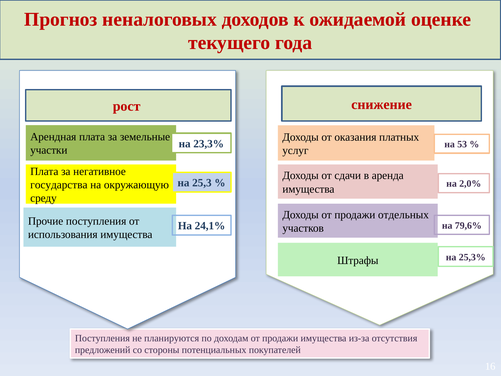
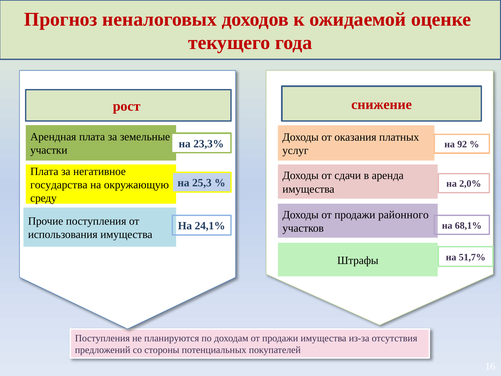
53: 53 -> 92 (462, 144)
отдельных: отдельных -> районного (403, 215)
79,6%: 79,6% -> 68,1% (468, 225)
25,3%: 25,3% -> 51,7% (472, 257)
